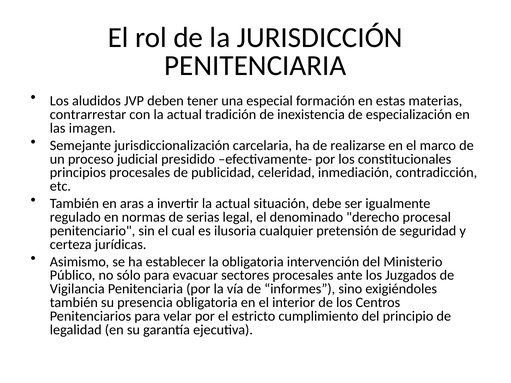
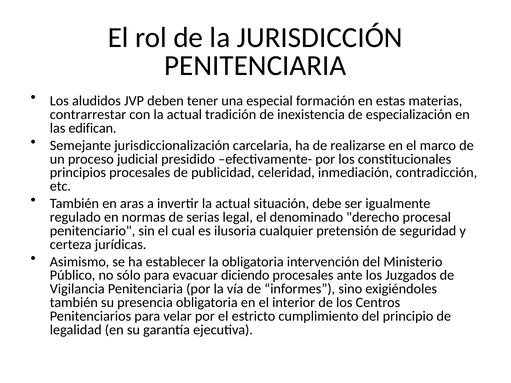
imagen: imagen -> edifican (92, 128)
sectores: sectores -> diciendo (245, 275)
